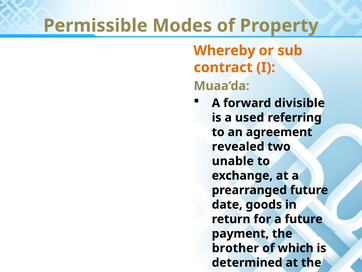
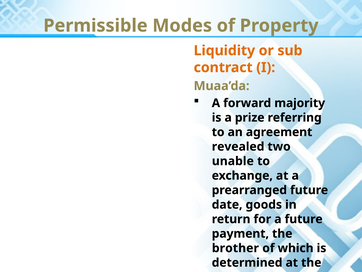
Whereby: Whereby -> Liquidity (224, 50)
divisible: divisible -> majority (300, 103)
used: used -> prize (250, 117)
